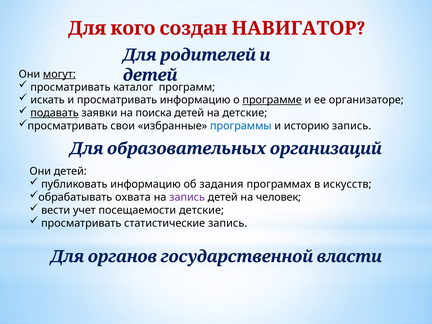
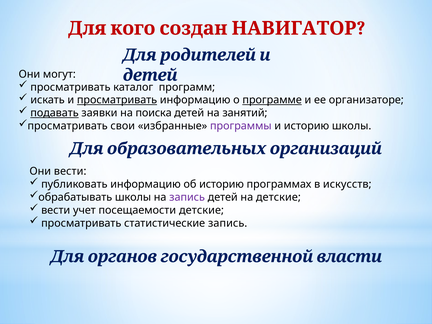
могут underline: present -> none (59, 74)
просматривать underline: none -> present (117, 100)
на детские: детские -> занятий (245, 113)
программы colour: blue -> purple (241, 126)
историю запись: запись -> школы (352, 126)
Они детей: детей -> вести (70, 171)
об задания: задания -> историю (222, 184)
обрабатывать охвата: охвата -> школы (133, 197)
на человек: человек -> детские (278, 197)
